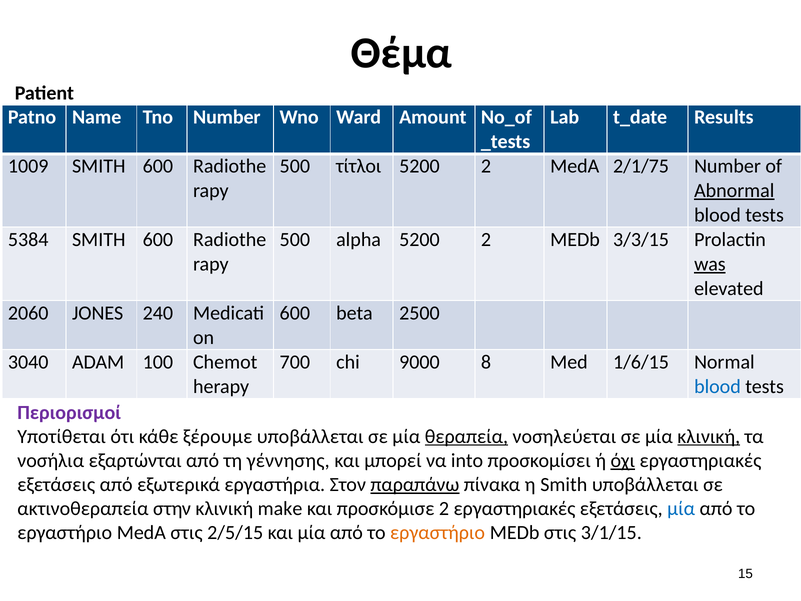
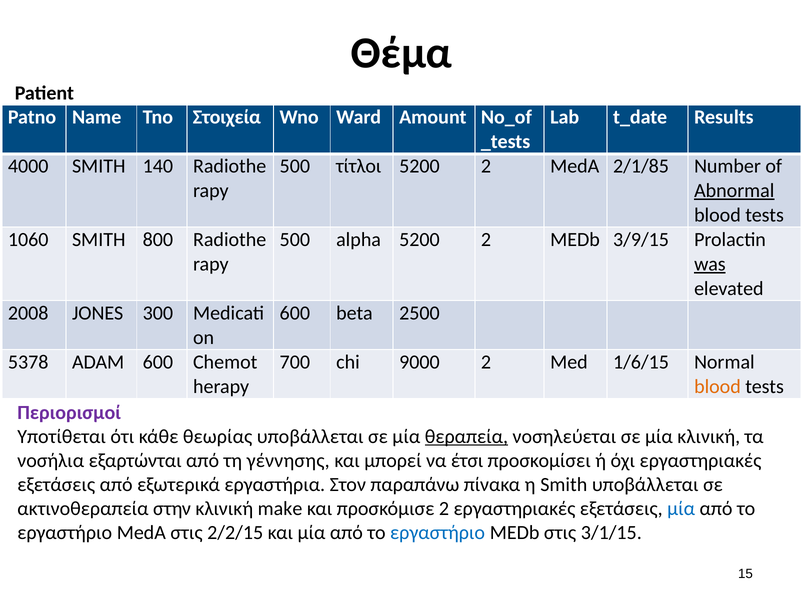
Tno Number: Number -> Στοιχεία (227, 117)
1009: 1009 -> 4000 (28, 166)
600: 600 -> 140 (158, 166)
2/1/75: 2/1/75 -> 2/1/85 (641, 166)
5384: 5384 -> 1060 (28, 240)
600: 600 -> 800 (158, 240)
3/3/15: 3/3/15 -> 3/9/15 (641, 240)
2060: 2060 -> 2008 (28, 313)
240: 240 -> 300 (158, 313)
3040: 3040 -> 5378 (28, 362)
ADAM 100: 100 -> 600 (158, 362)
9000 8: 8 -> 2 (486, 362)
blood colour: blue -> orange (717, 386)
ξέρουμε: ξέρουμε -> θεωρίας (218, 436)
κλινική underline: present -> none (709, 436)
into: into -> έτσι (467, 460)
όχι underline: present -> none (623, 460)
παραπάνω underline: present -> none (415, 484)
2/5/15: 2/5/15 -> 2/2/15 (235, 532)
εργαστήριο colour: orange -> blue (438, 532)
